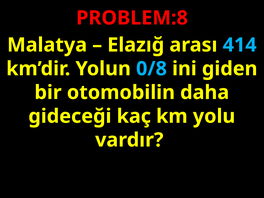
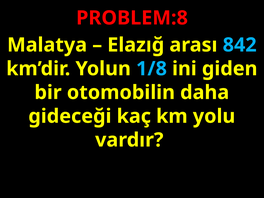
414: 414 -> 842 (240, 45)
0/8: 0/8 -> 1/8 (151, 69)
